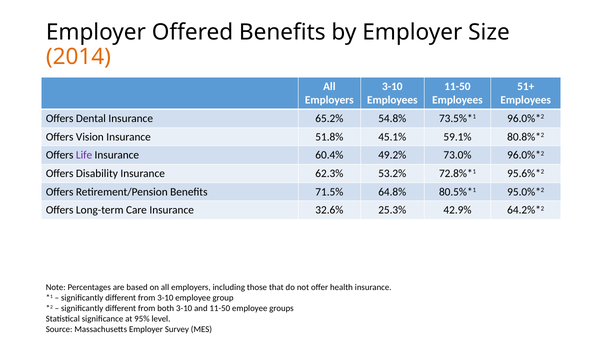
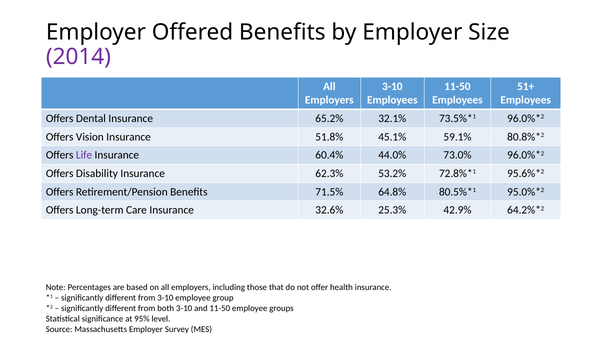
2014 colour: orange -> purple (78, 57)
54.8%: 54.8% -> 32.1% (392, 118)
49.2%: 49.2% -> 44.0% (392, 155)
